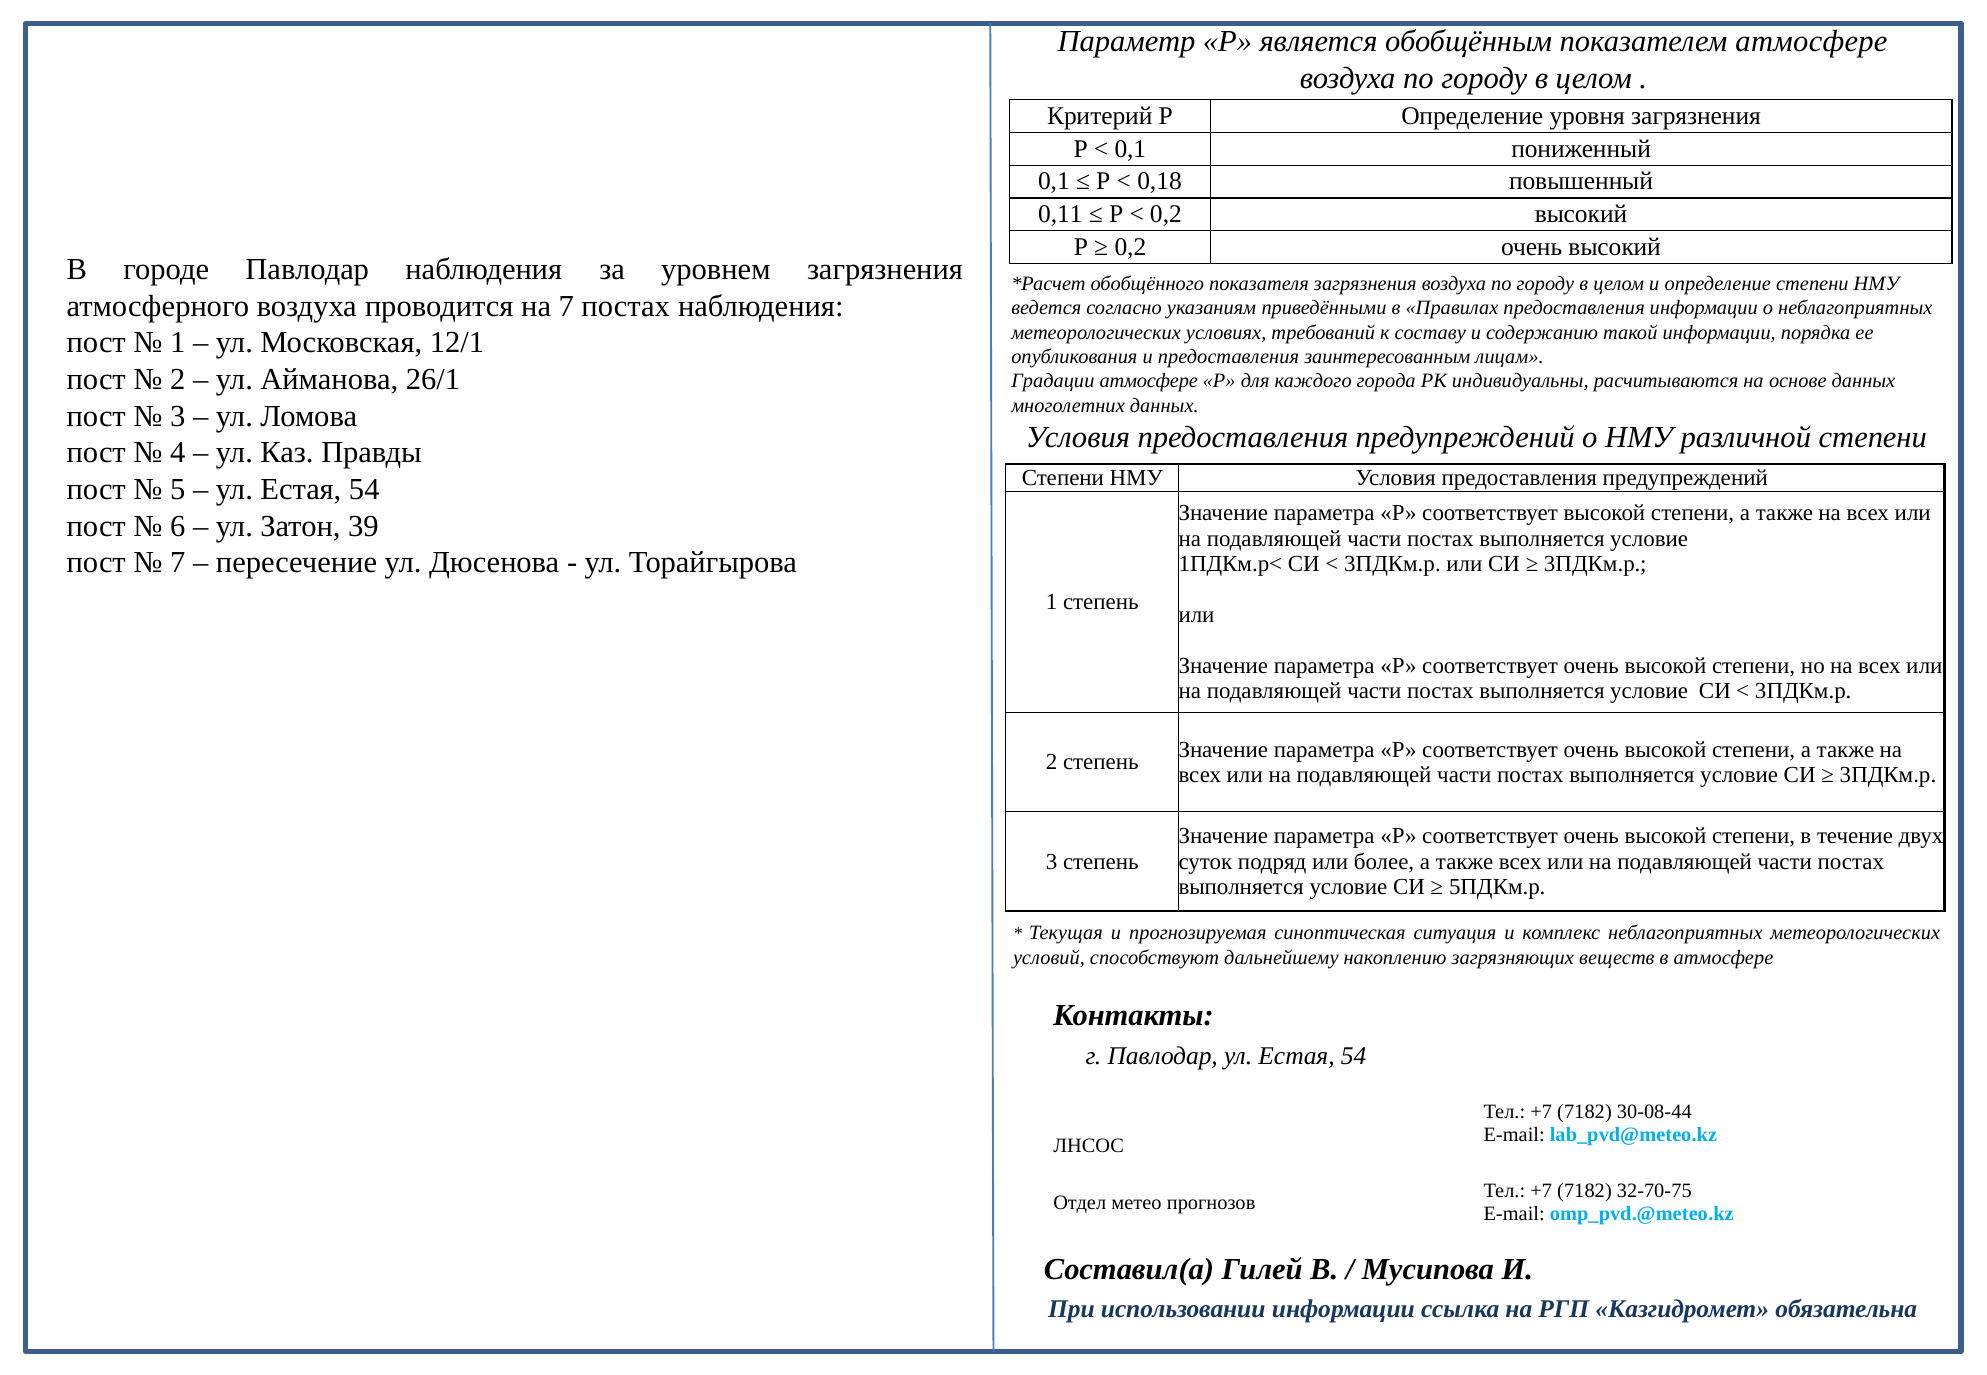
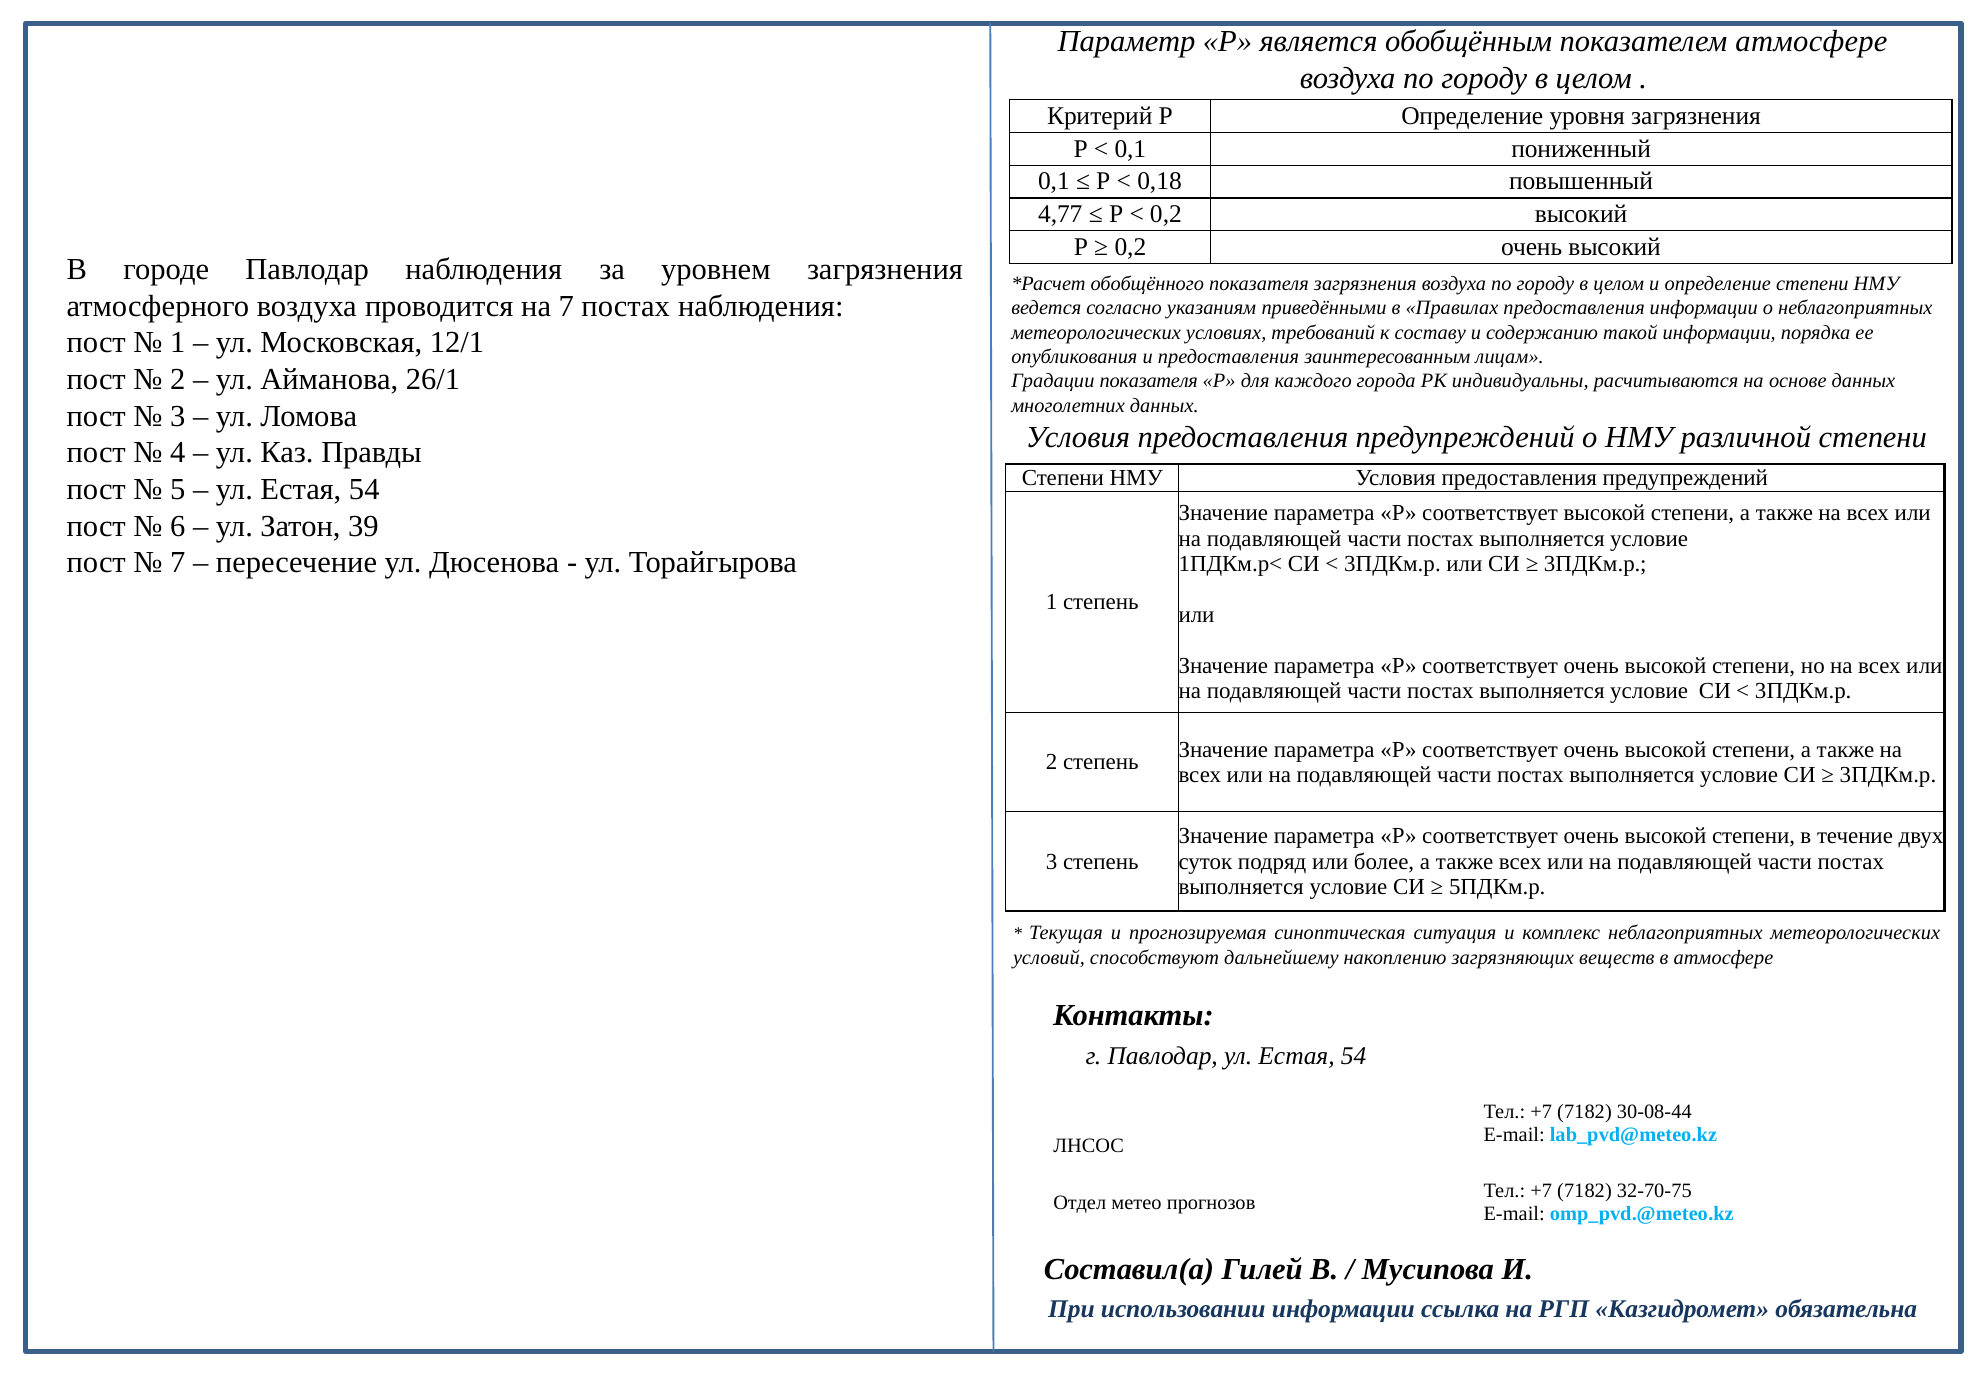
0,11: 0,11 -> 4,77 (1060, 214)
Градации атмосфере: атмосфере -> показателя (1149, 381)
